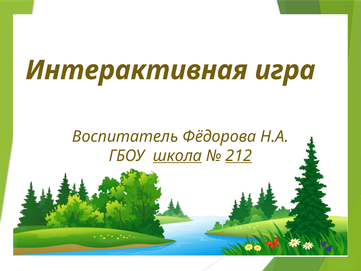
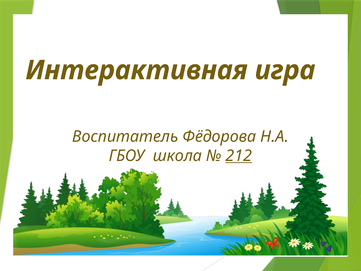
школа underline: present -> none (177, 156)
